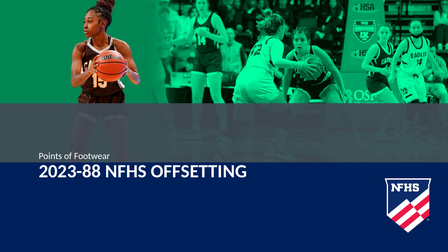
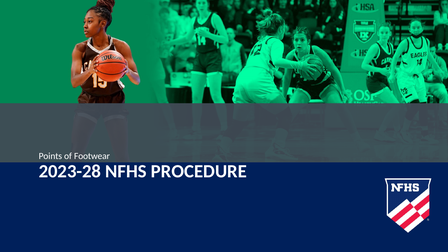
2023-88: 2023-88 -> 2023-28 (70, 171)
OFFSETTING: OFFSETTING -> PROCEDURE (199, 171)
